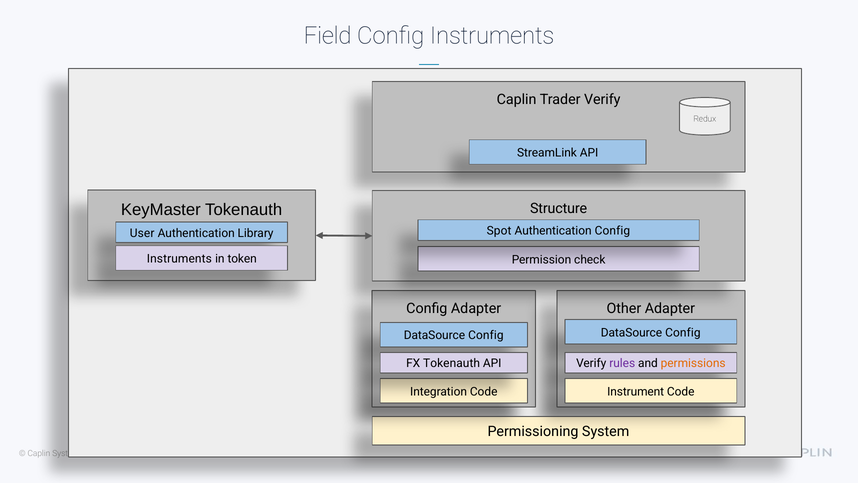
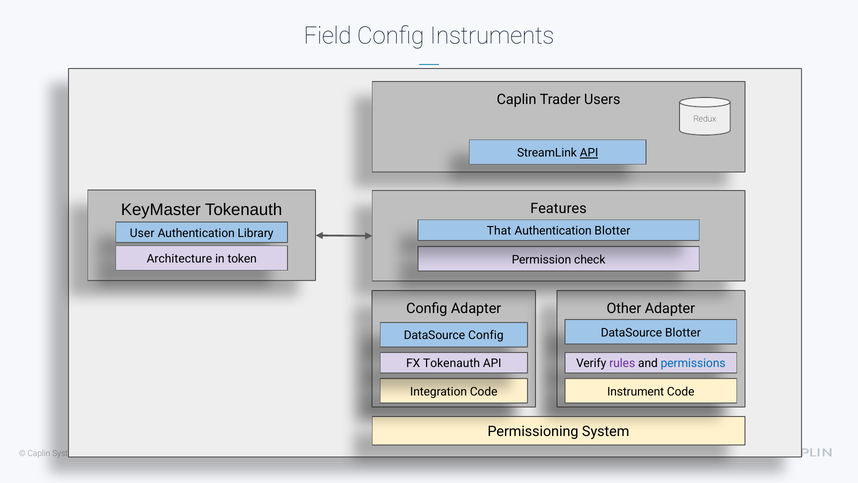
Trader Verify: Verify -> Users (602, 100)
API underline: none -> present (589, 153)
Structure: Structure -> Features (558, 209)
Spot: Spot -> That (499, 231)
Authentication Config: Config -> Blotter (612, 231)
Instruments: Instruments -> Architecture (179, 259)
Config: Config -> Blotter (683, 332)
permissions colour: orange -> blue (693, 363)
